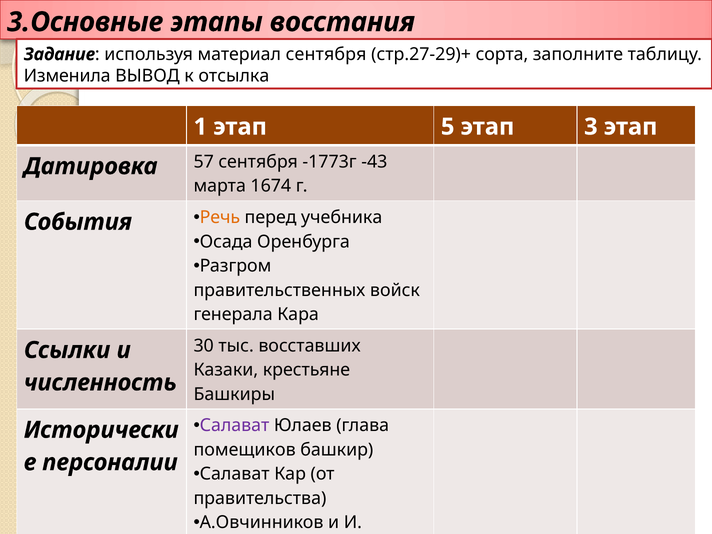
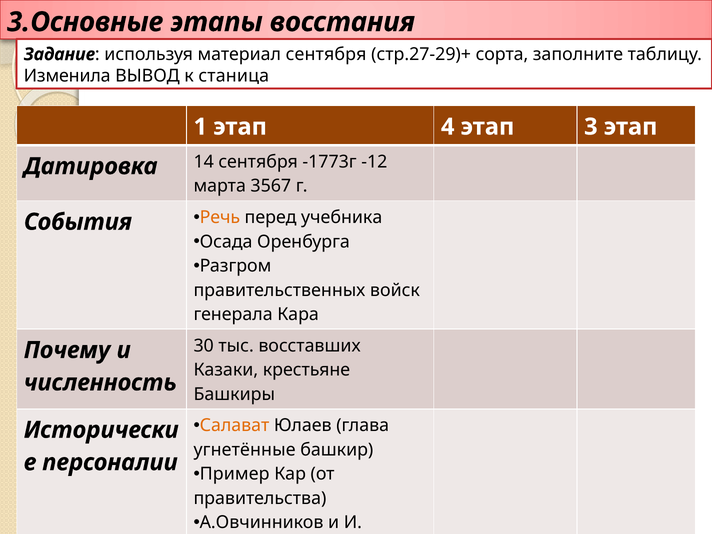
отсылка: отсылка -> станица (234, 76)
5: 5 -> 4 (448, 127)
57: 57 -> 14 (204, 162)
-43: -43 -> -12 (374, 162)
1674: 1674 -> 3567 (271, 186)
Ссылки: Ссылки -> Почему (67, 350)
Салават colour: purple -> orange (234, 426)
помещиков: помещиков -> угнетённые (245, 450)
Салават: Салават -> Пример (235, 474)
